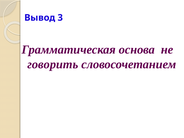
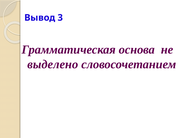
говорить: говорить -> выделено (53, 64)
